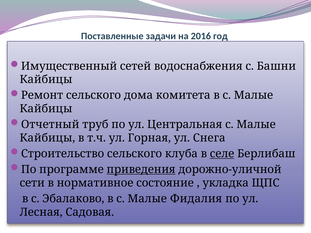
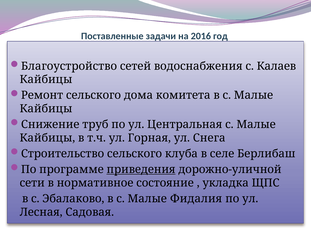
Имущественный: Имущественный -> Благоустройство (69, 66)
Башни: Башни -> Калаев (276, 66)
Отчетный: Отчетный -> Снижение (50, 125)
селе underline: present -> none (222, 154)
